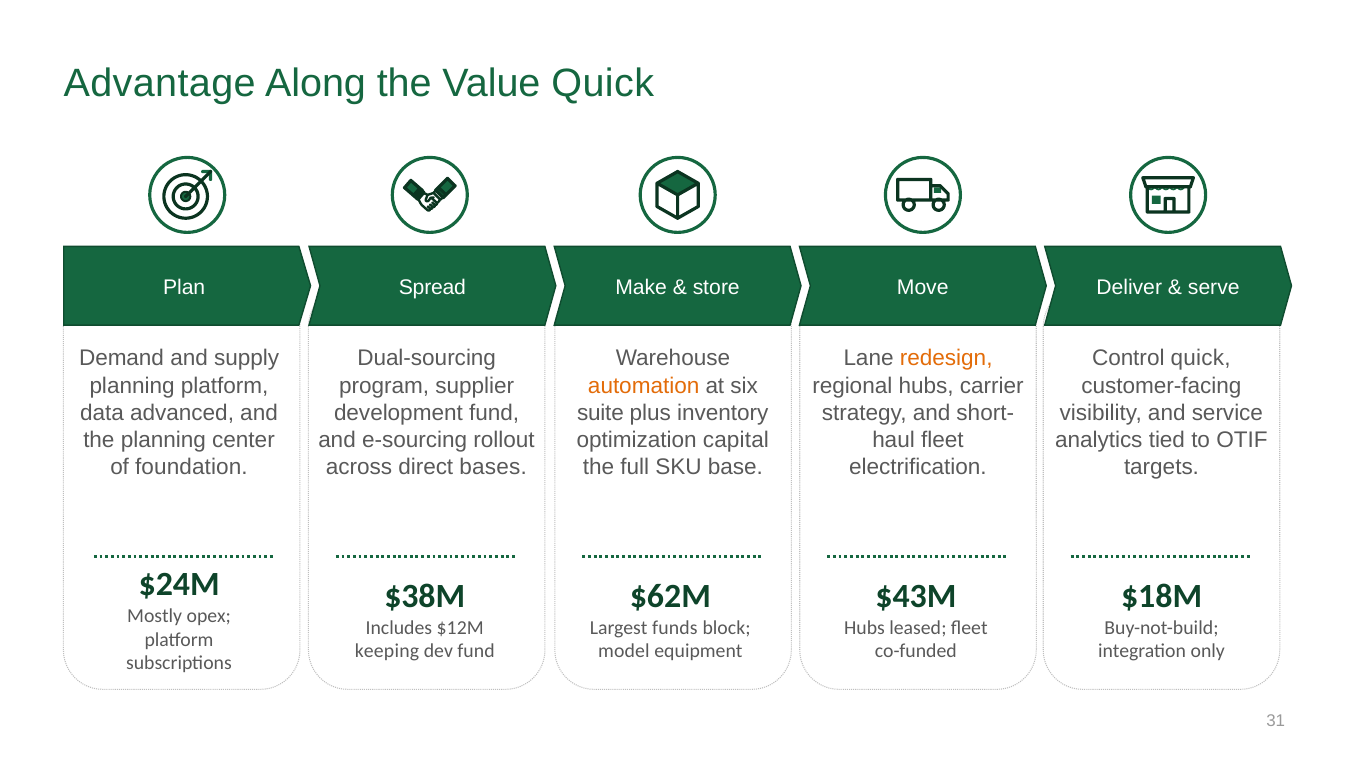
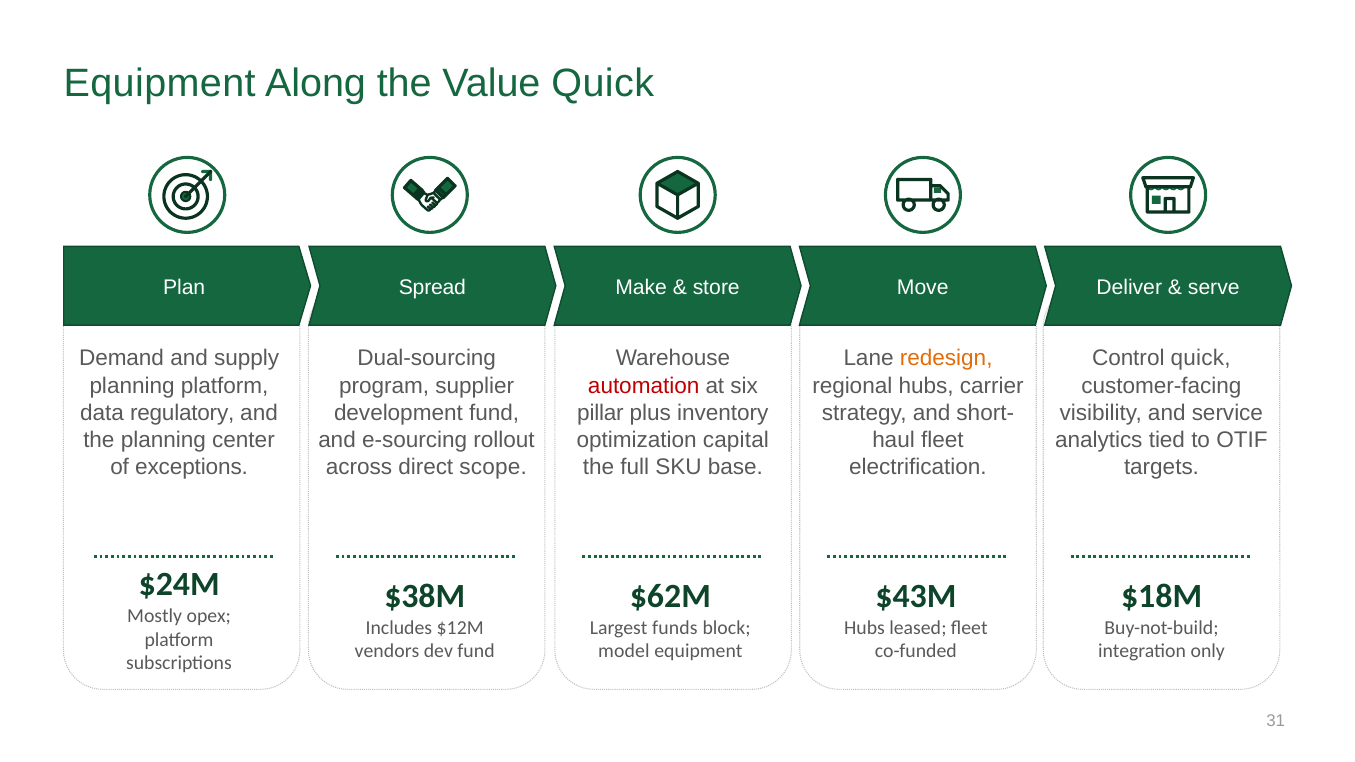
Advantage: Advantage -> Equipment (160, 83)
automation colour: orange -> red (644, 386)
advanced: advanced -> regulatory (182, 413)
suite: suite -> pillar (600, 413)
foundation: foundation -> exceptions (192, 467)
bases: bases -> scope (493, 467)
keeping: keeping -> vendors (387, 652)
